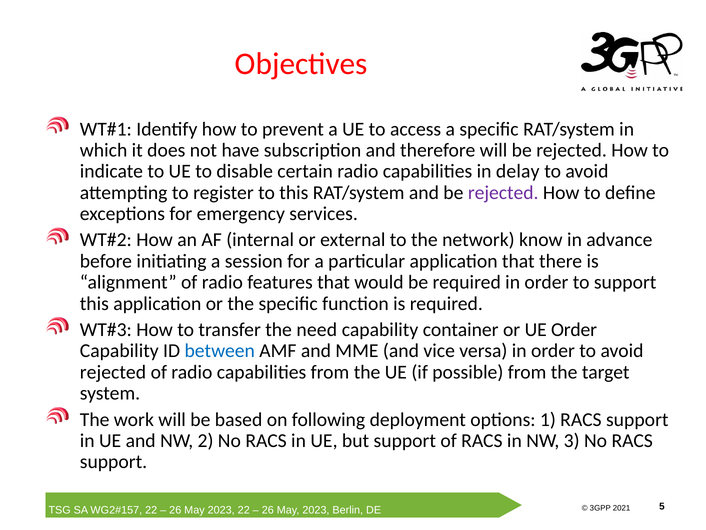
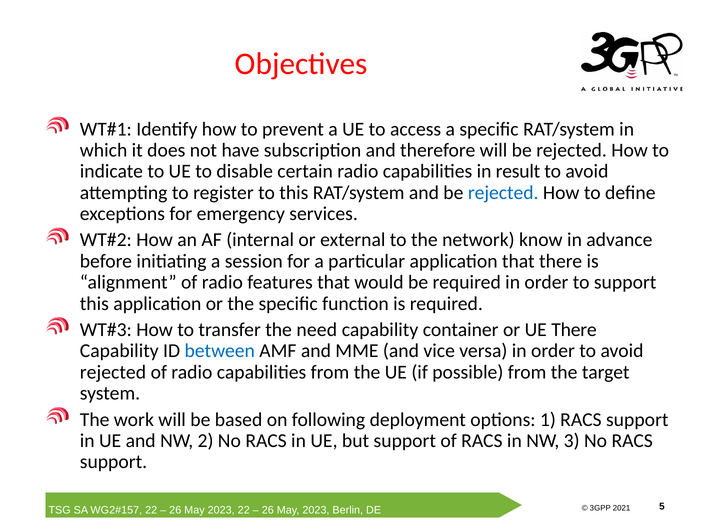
delay: delay -> result (518, 171)
rejected colour: purple -> blue (503, 192)
UE Order: Order -> There (574, 329)
